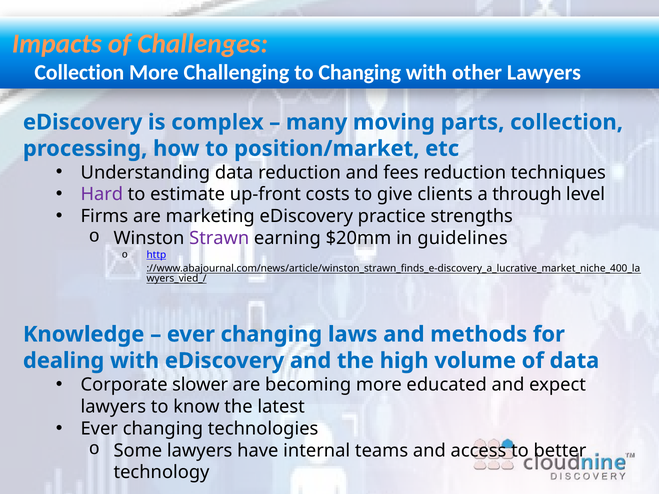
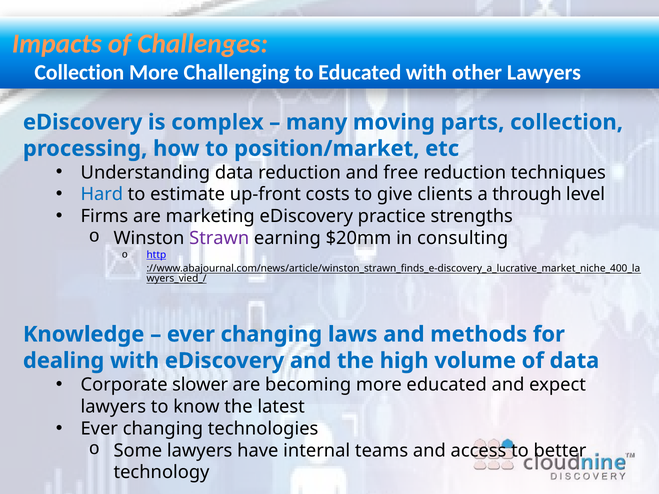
to Changing: Changing -> Educated (360, 73)
fees: fees -> free (401, 173)
Hard colour: purple -> blue (102, 195)
guidelines: guidelines -> consulting (463, 238)
